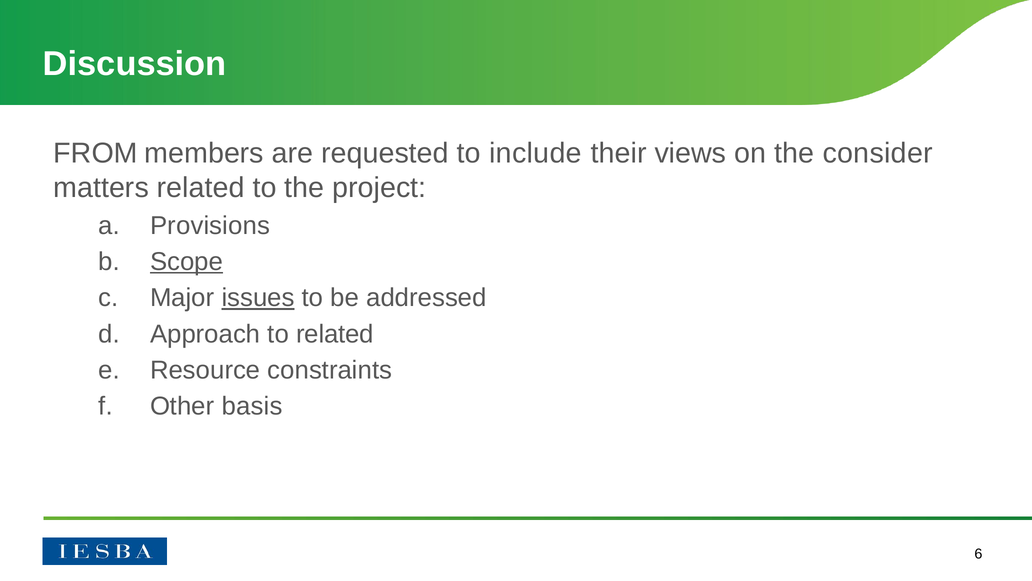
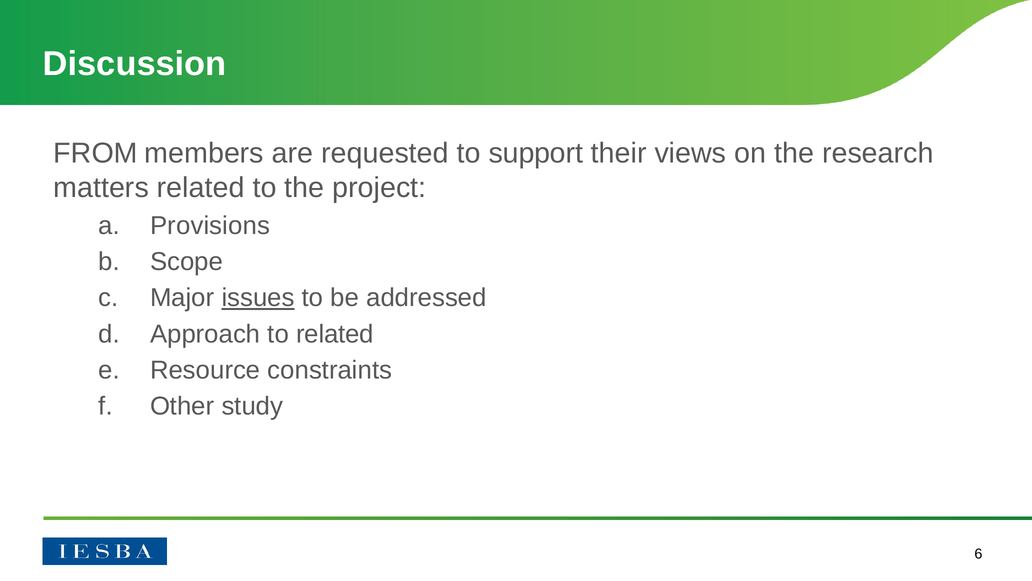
include: include -> support (536, 153)
consider: consider -> research (878, 153)
Scope underline: present -> none (187, 262)
basis: basis -> study (252, 406)
